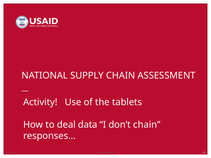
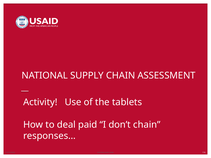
data: data -> paid (88, 125)
